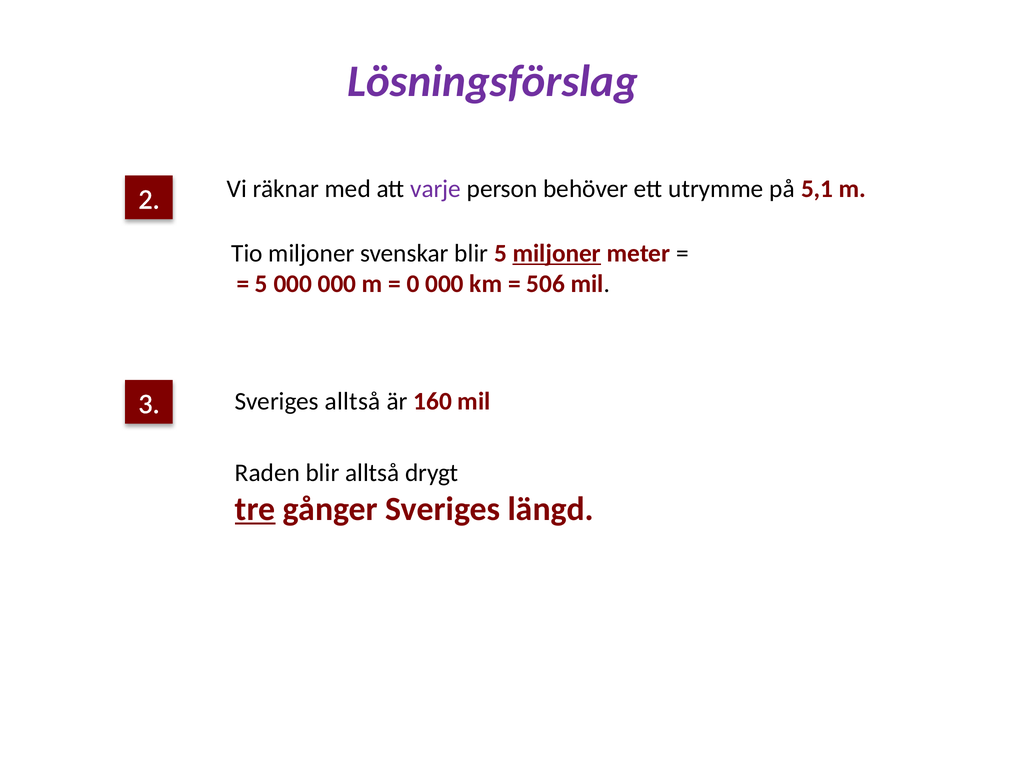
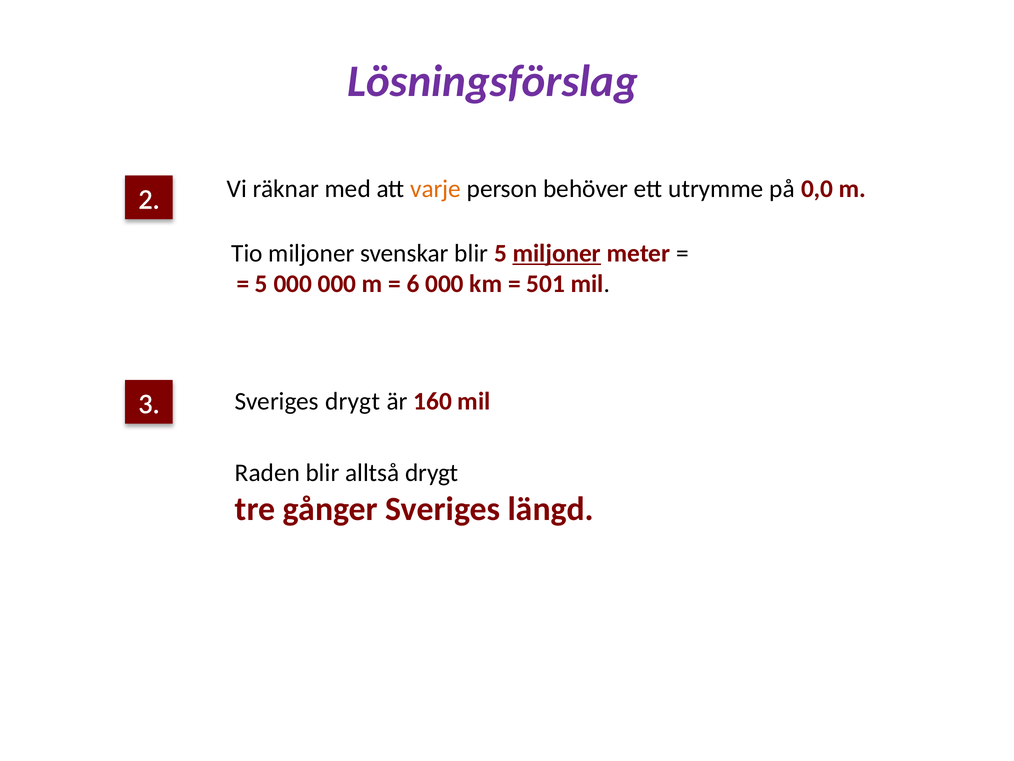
varje colour: purple -> orange (436, 189)
5,1: 5,1 -> 0,0 (817, 189)
0: 0 -> 6 (413, 284)
506: 506 -> 501 (546, 284)
Sveriges alltså: alltså -> drygt (353, 401)
tre underline: present -> none (255, 509)
